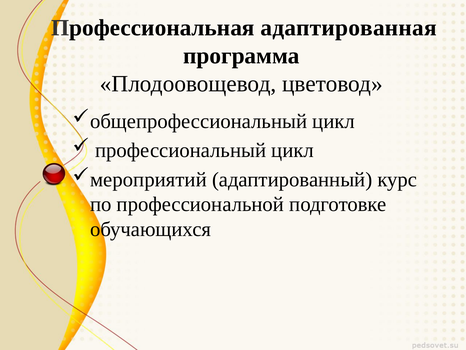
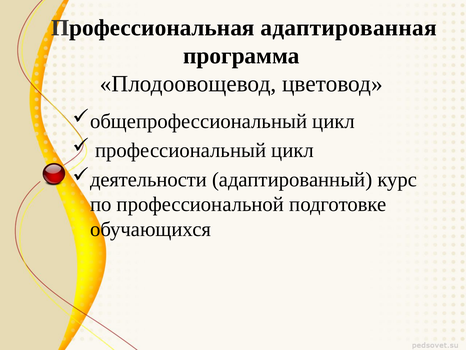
мероприятий: мероприятий -> деятельности (148, 179)
